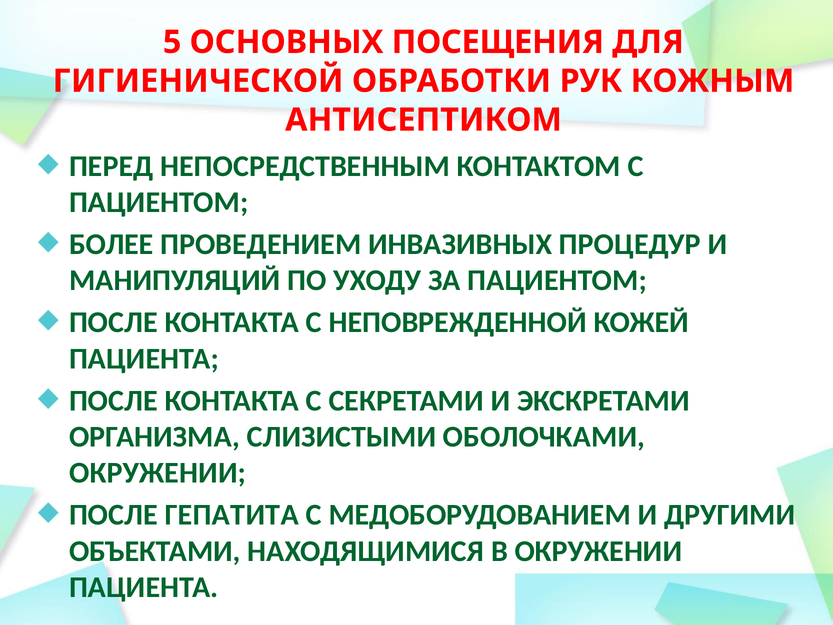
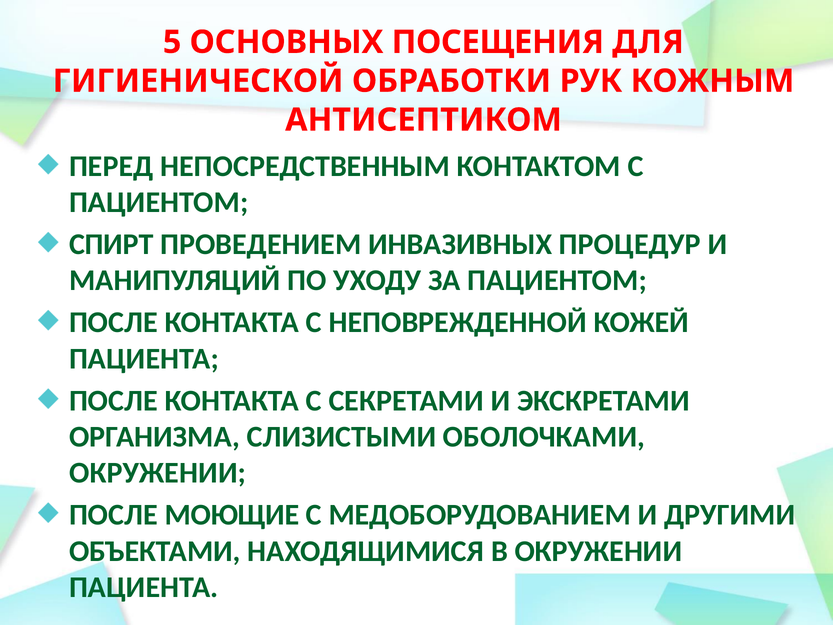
БОЛЕЕ: БОЛЕЕ -> СПИРТ (111, 244)
ГЕПАТИТА: ГЕПАТИТА -> МОЮЩИЕ (232, 515)
